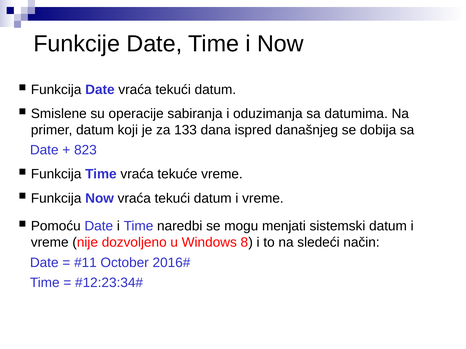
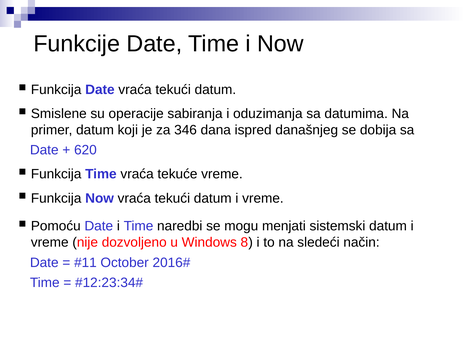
133: 133 -> 346 (186, 130)
823: 823 -> 620 (85, 150)
